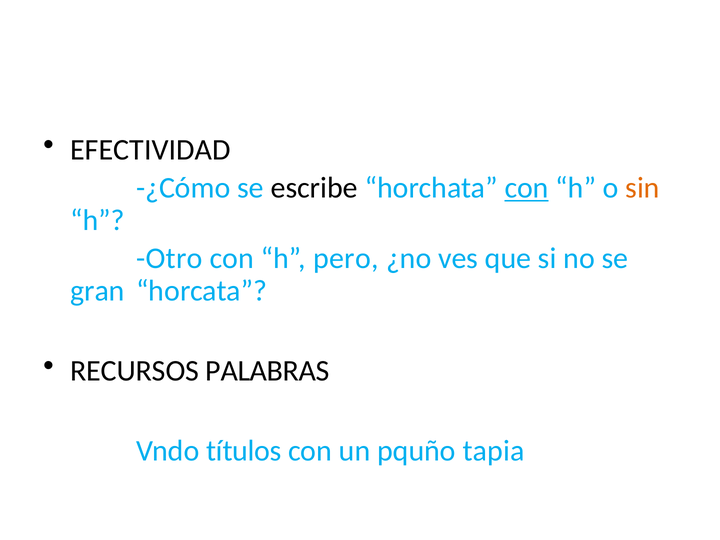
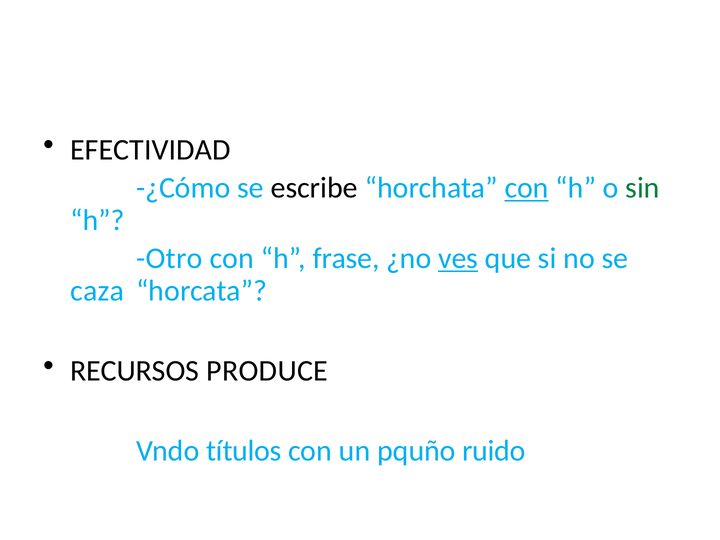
sin colour: orange -> green (643, 188)
pero: pero -> frase (346, 258)
ves underline: none -> present (458, 258)
gran: gran -> caza (97, 291)
PALABRAS: PALABRAS -> PRODUCE (267, 371)
tapia: tapia -> ruido (494, 451)
